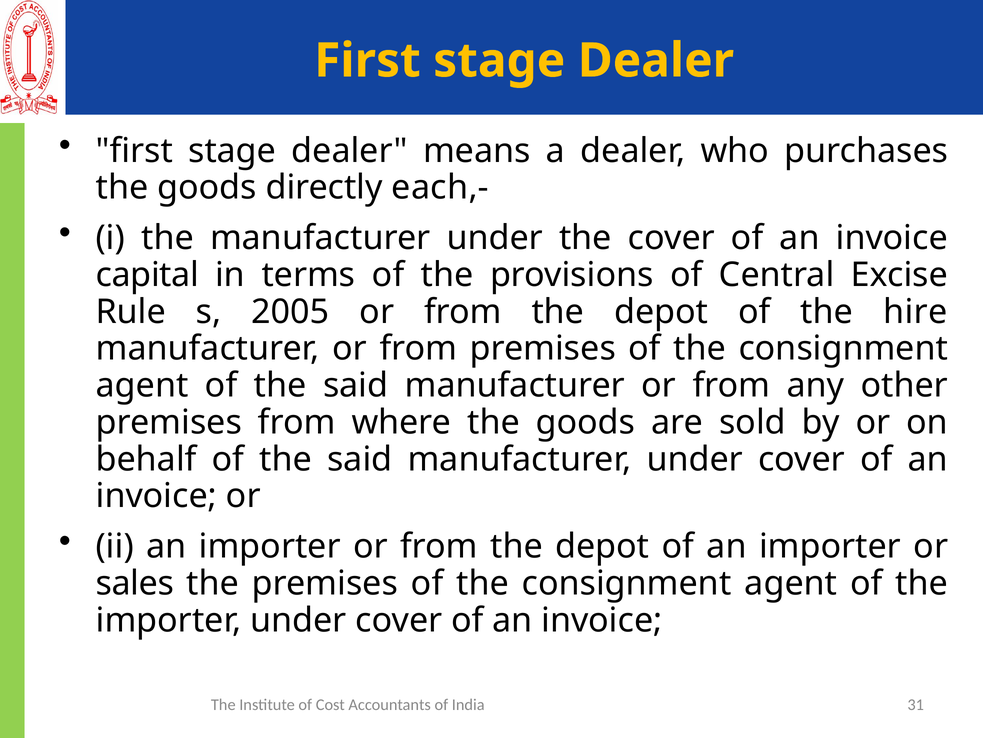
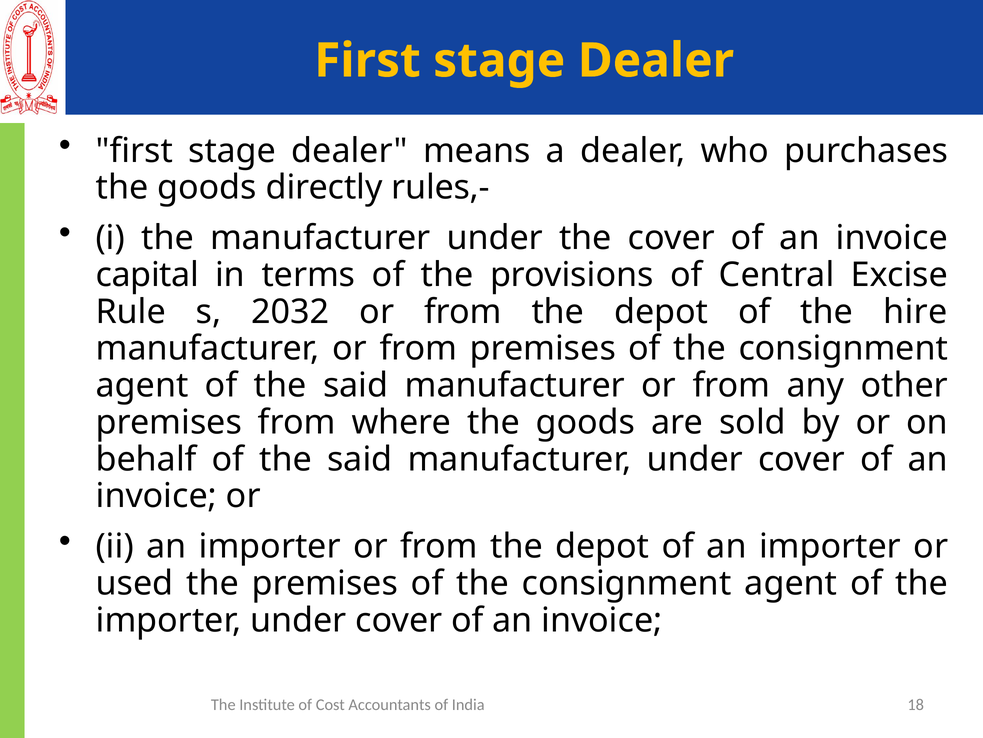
each,-: each,- -> rules,- (440, 188)
2005: 2005 -> 2032 (290, 311)
sales: sales -> used (135, 583)
31: 31 -> 18 (916, 704)
